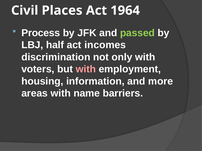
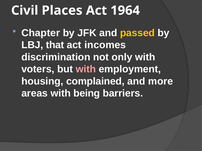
Process: Process -> Chapter (41, 33)
passed colour: light green -> yellow (137, 33)
half: half -> that (55, 45)
information: information -> complained (95, 81)
name: name -> being (87, 94)
